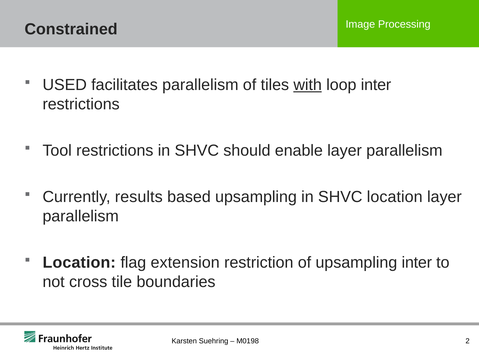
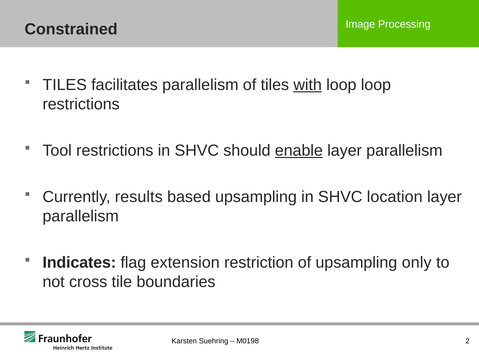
USED: USED -> TILES (65, 85)
loop inter: inter -> loop (376, 85)
enable underline: none -> present (299, 150)
Location: Location -> Indicates (79, 262)
upsampling inter: inter -> only (417, 262)
